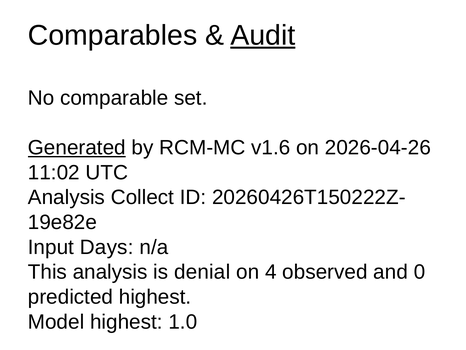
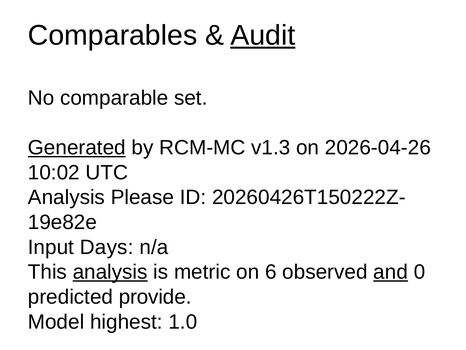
v1.6: v1.6 -> v1.3 (271, 147)
11:02: 11:02 -> 10:02 (54, 172)
Collect: Collect -> Please (142, 197)
analysis underline: none -> present (110, 272)
denial: denial -> metric (202, 272)
4: 4 -> 6 (271, 272)
and underline: none -> present (391, 272)
predicted highest: highest -> provide (155, 297)
